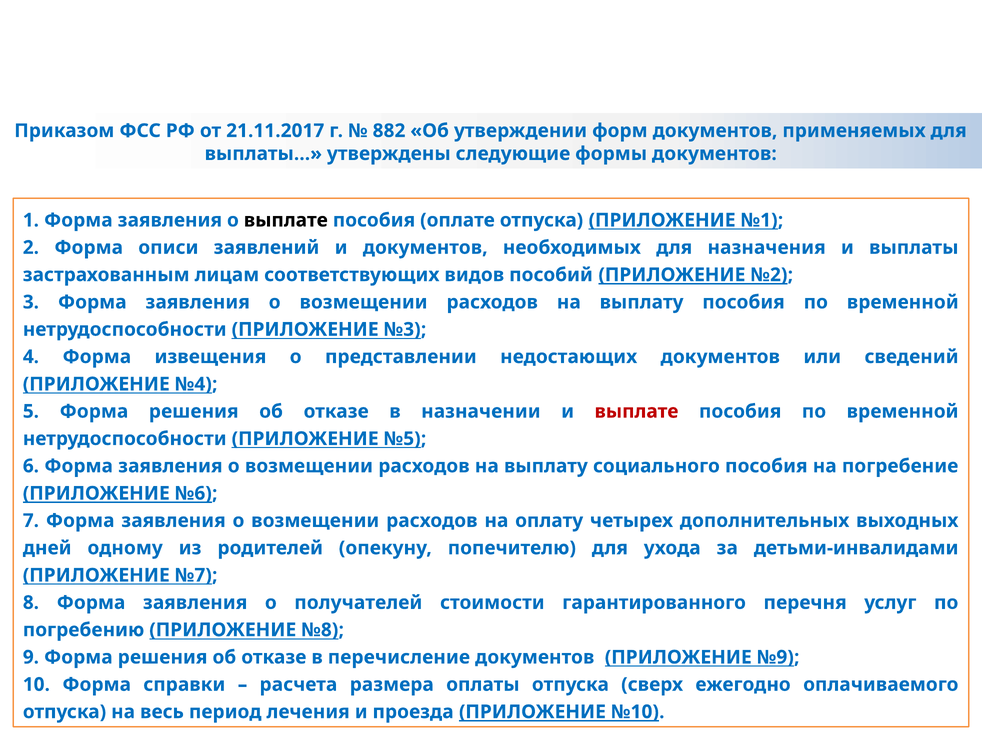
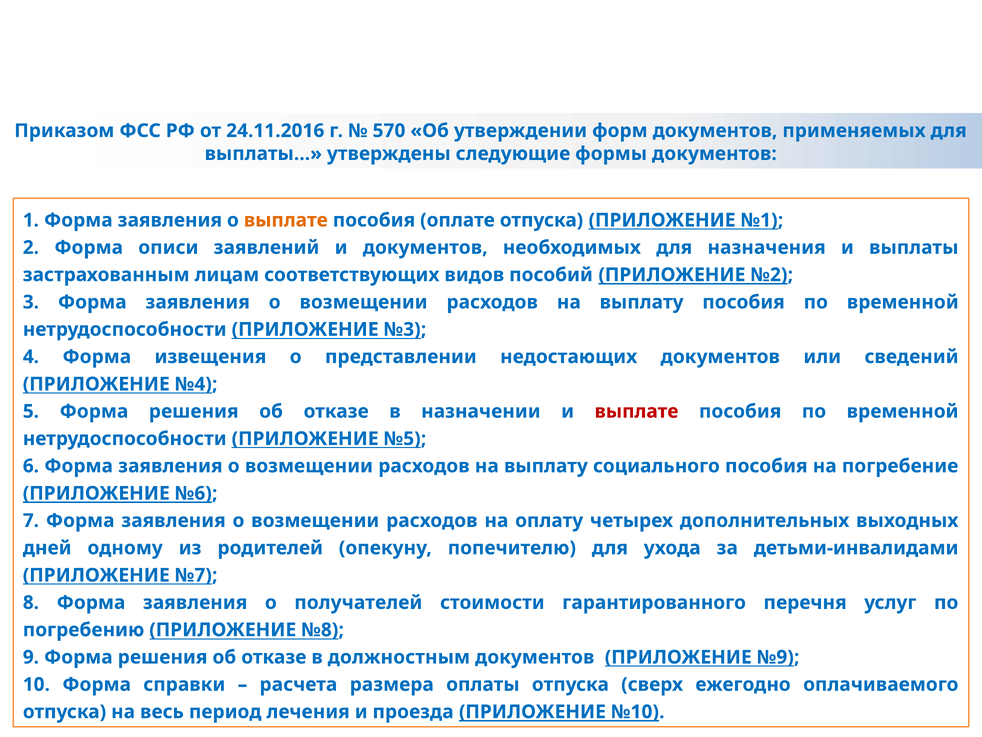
21.11.2017: 21.11.2017 -> 24.11.2016 (275, 131)
882: 882 -> 570 (389, 131)
выплате colour: black -> orange (286, 220)
перечисление: перечисление -> должностным (399, 657)
